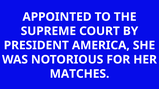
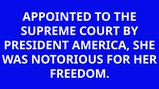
MATCHES: MATCHES -> FREEDOM (80, 74)
